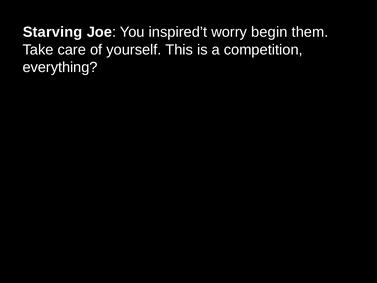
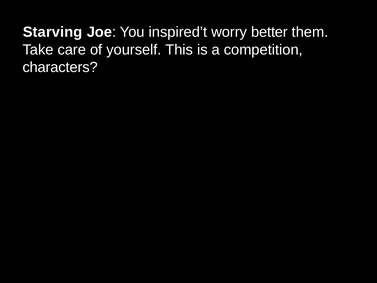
begin: begin -> better (269, 32)
everything: everything -> characters (60, 67)
